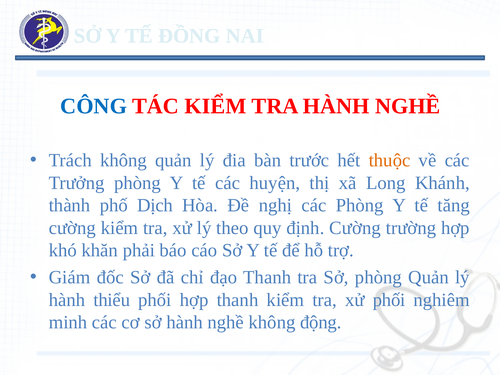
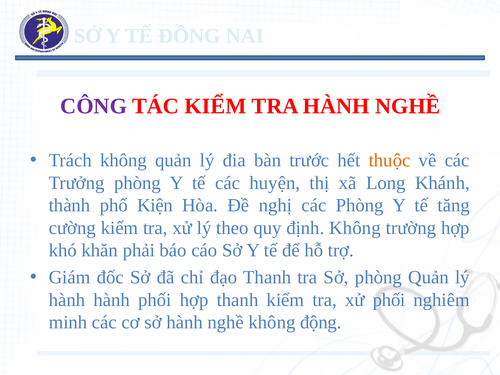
CÔNG colour: blue -> purple (94, 106)
Dịch: Dịch -> Kiện (155, 205)
định Cường: Cường -> Không (355, 228)
hành thiểu: thiểu -> hành (112, 300)
